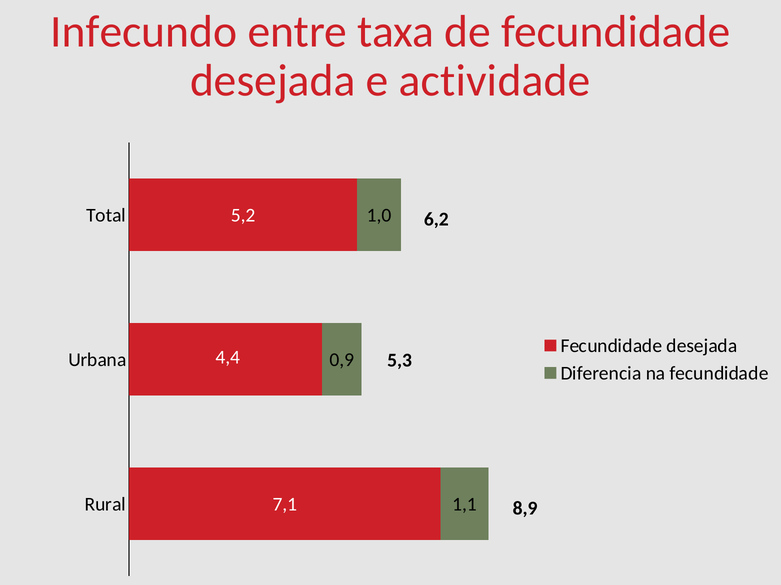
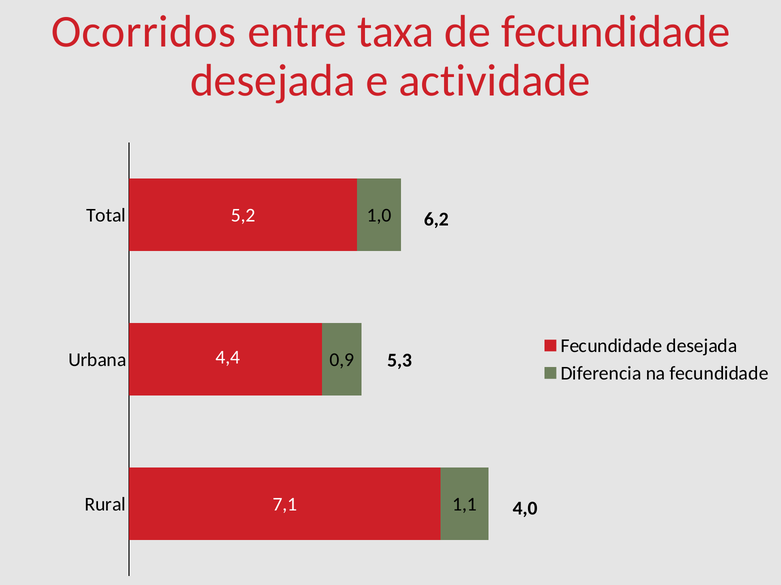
Infecundo: Infecundo -> Ocorridos (144, 32)
8,9: 8,9 -> 4,0 (525, 509)
